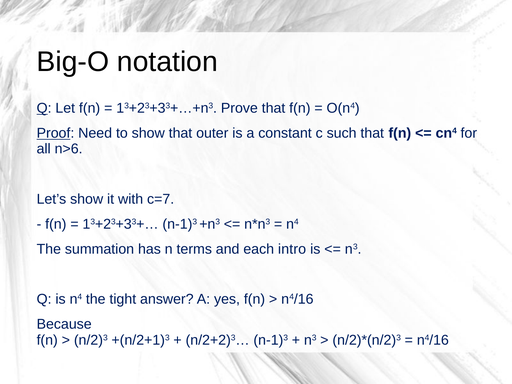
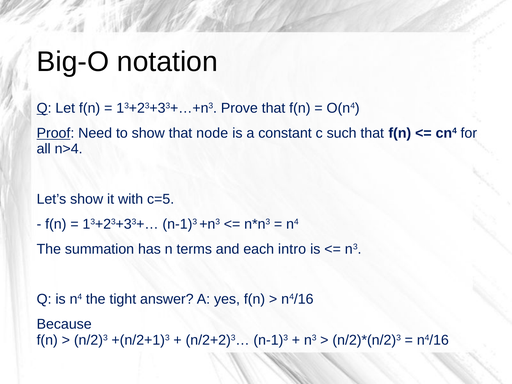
outer: outer -> node (212, 133)
n>6: n>6 -> n>4 (69, 149)
c=7: c=7 -> c=5 (161, 199)
